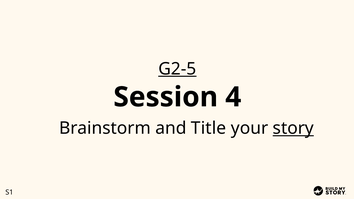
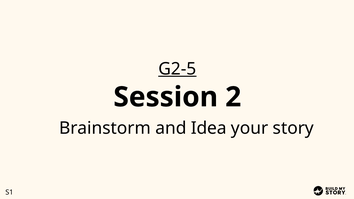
4: 4 -> 2 (233, 97)
Title: Title -> Idea (209, 128)
story underline: present -> none (293, 128)
